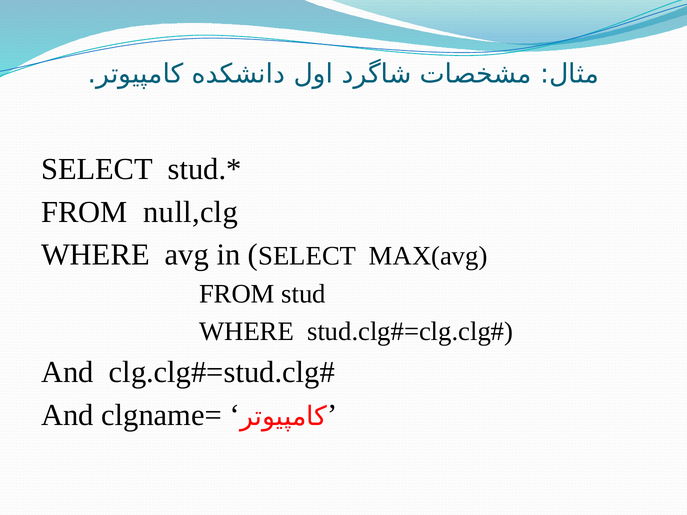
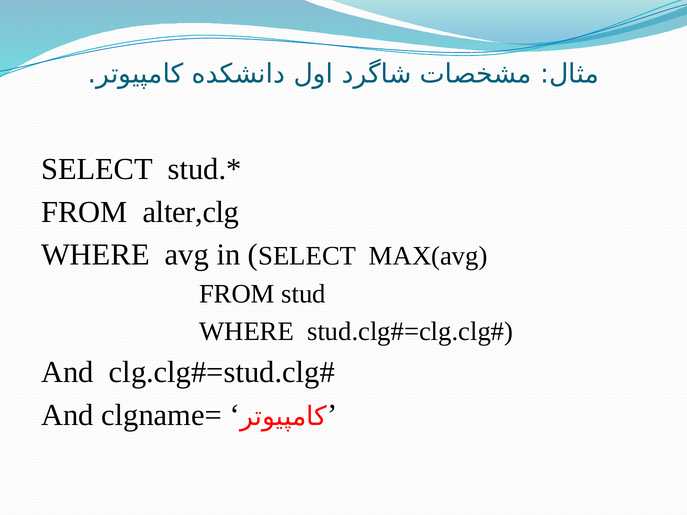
null,clg: null,clg -> alter,clg (191, 212)
